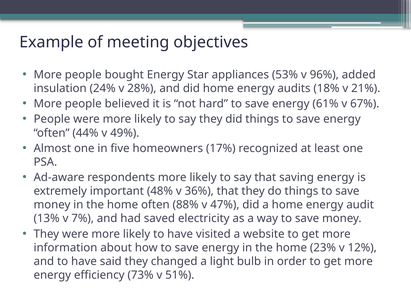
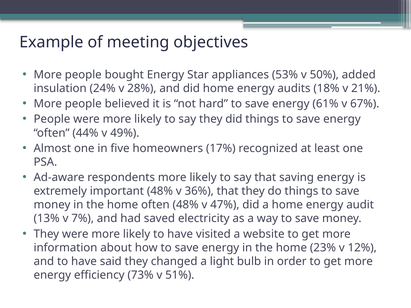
96%: 96% -> 50% (324, 75)
often 88%: 88% -> 48% (186, 205)
